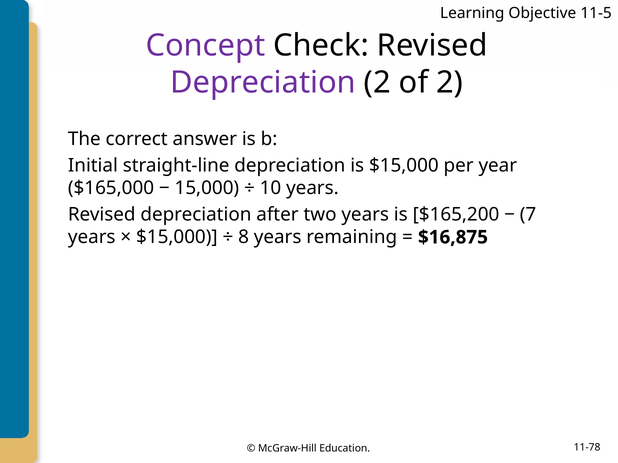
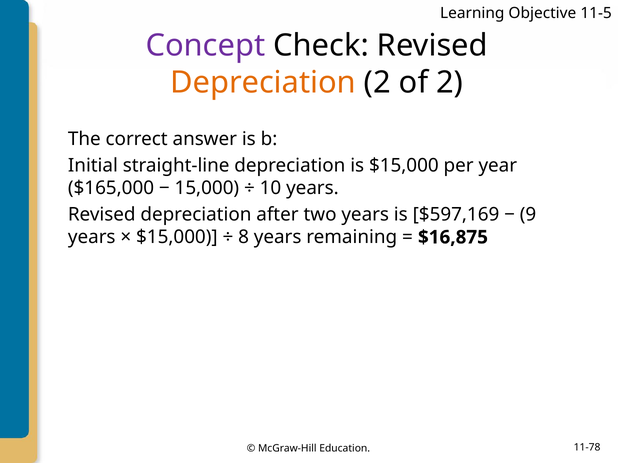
Depreciation colour: purple -> orange (263, 82)
$165,200: $165,200 -> $597,169 (456, 215)
7: 7 -> 9 (528, 215)
